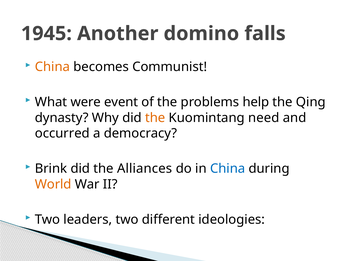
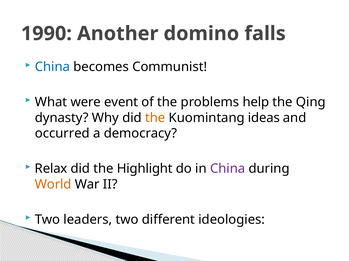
1945: 1945 -> 1990 (46, 34)
China colour: orange -> blue (52, 67)
need: need -> ideas (264, 118)
Brink: Brink -> Relax (51, 169)
Alliances: Alliances -> Highlight (145, 169)
China colour: blue -> purple (228, 169)
